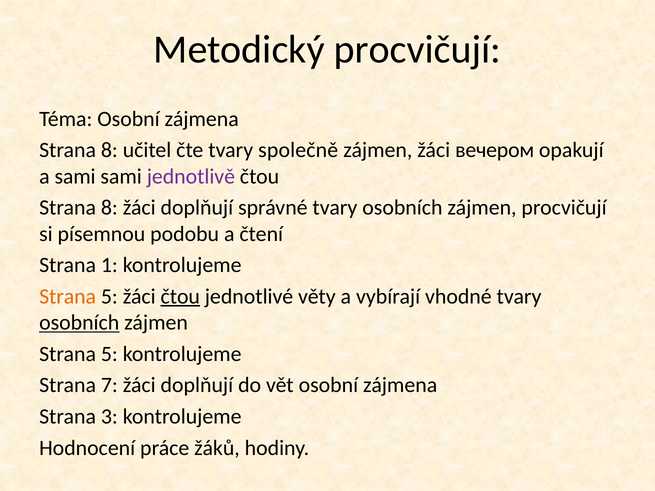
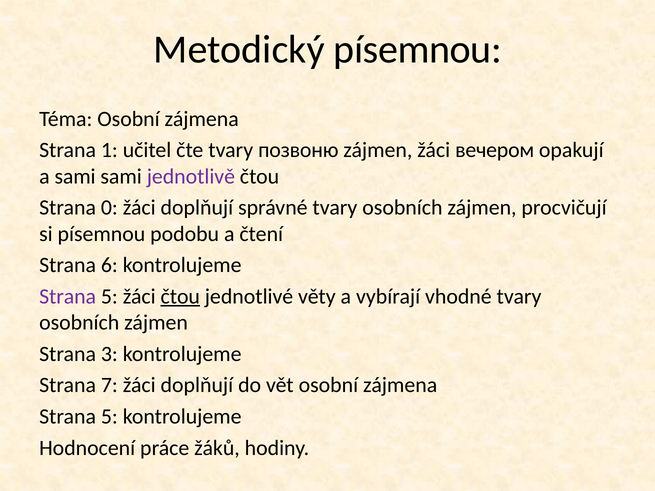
Metodický procvičují: procvičují -> písemnou (418, 50)
8: 8 -> 1 (109, 150)
společně: společně -> позвоню (298, 150)
8: 8 -> 0 (109, 208)
1: 1 -> 6 (109, 265)
Strana colour: orange -> purple (68, 297)
osobních underline: present -> none (79, 323)
5: 5 -> 3 (109, 354)
3: 3 -> 5 (109, 417)
